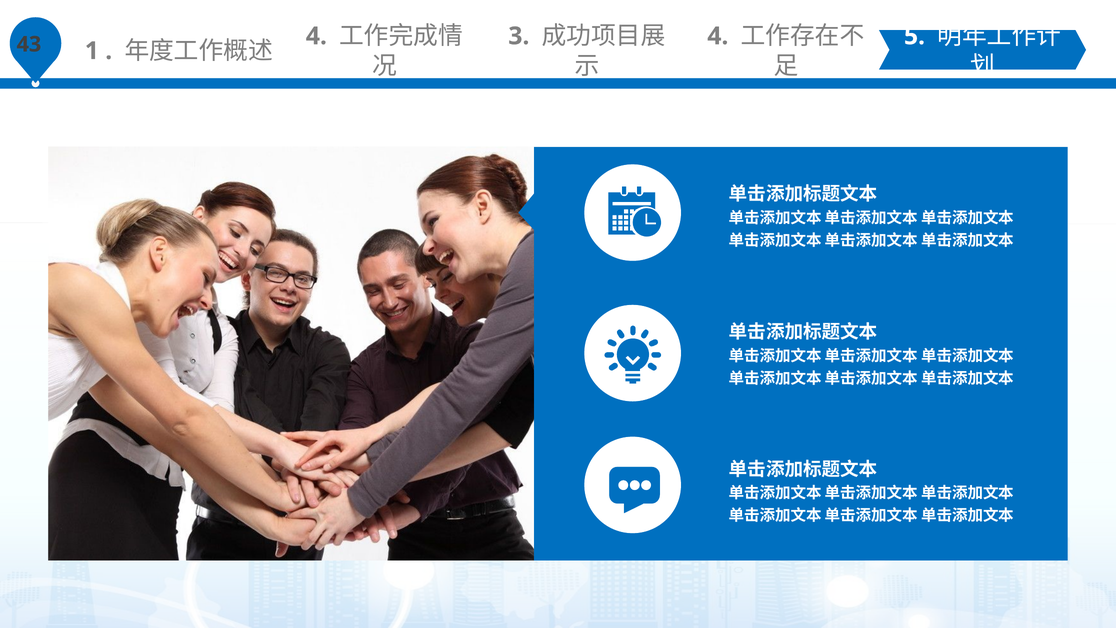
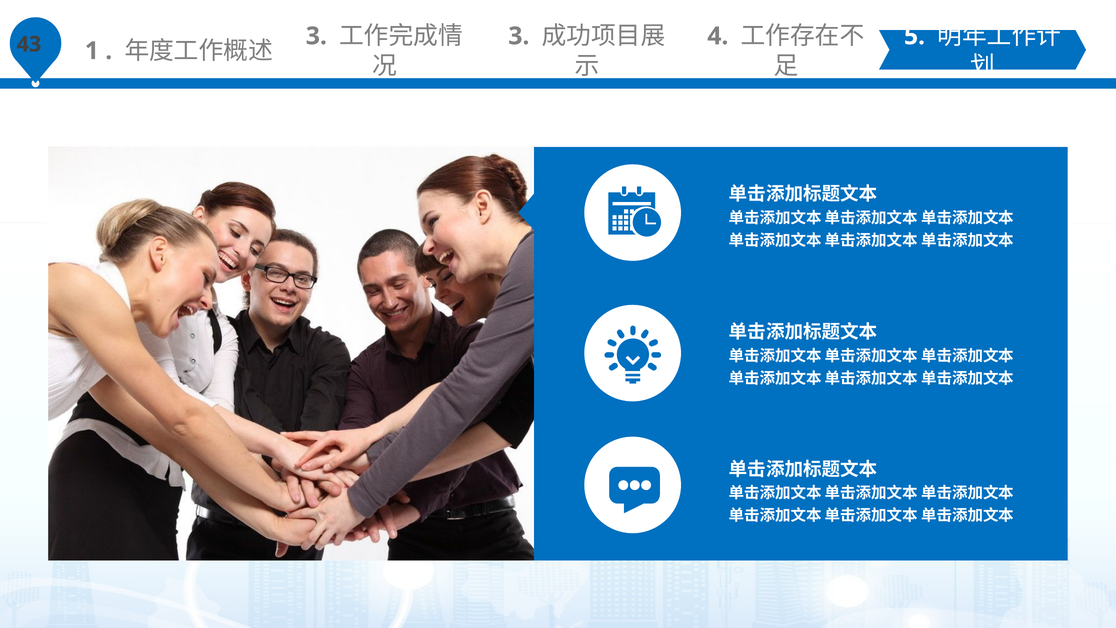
4: 4 -> 3 (316, 36)
